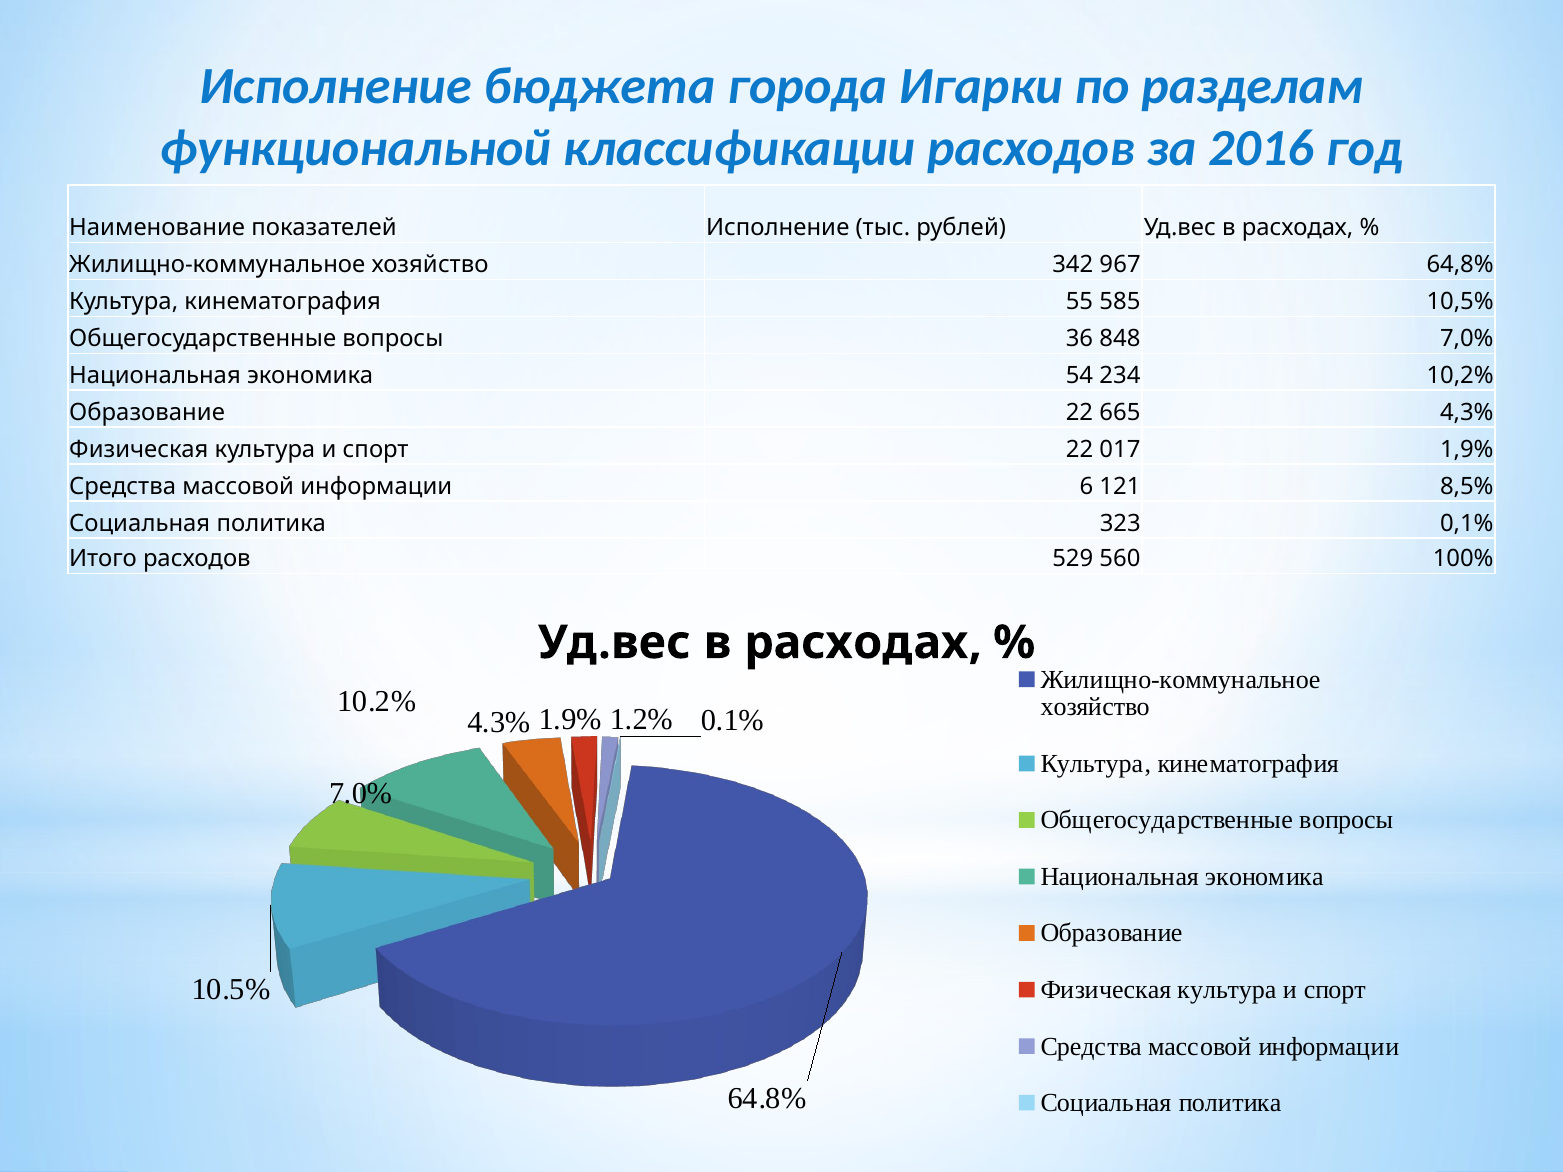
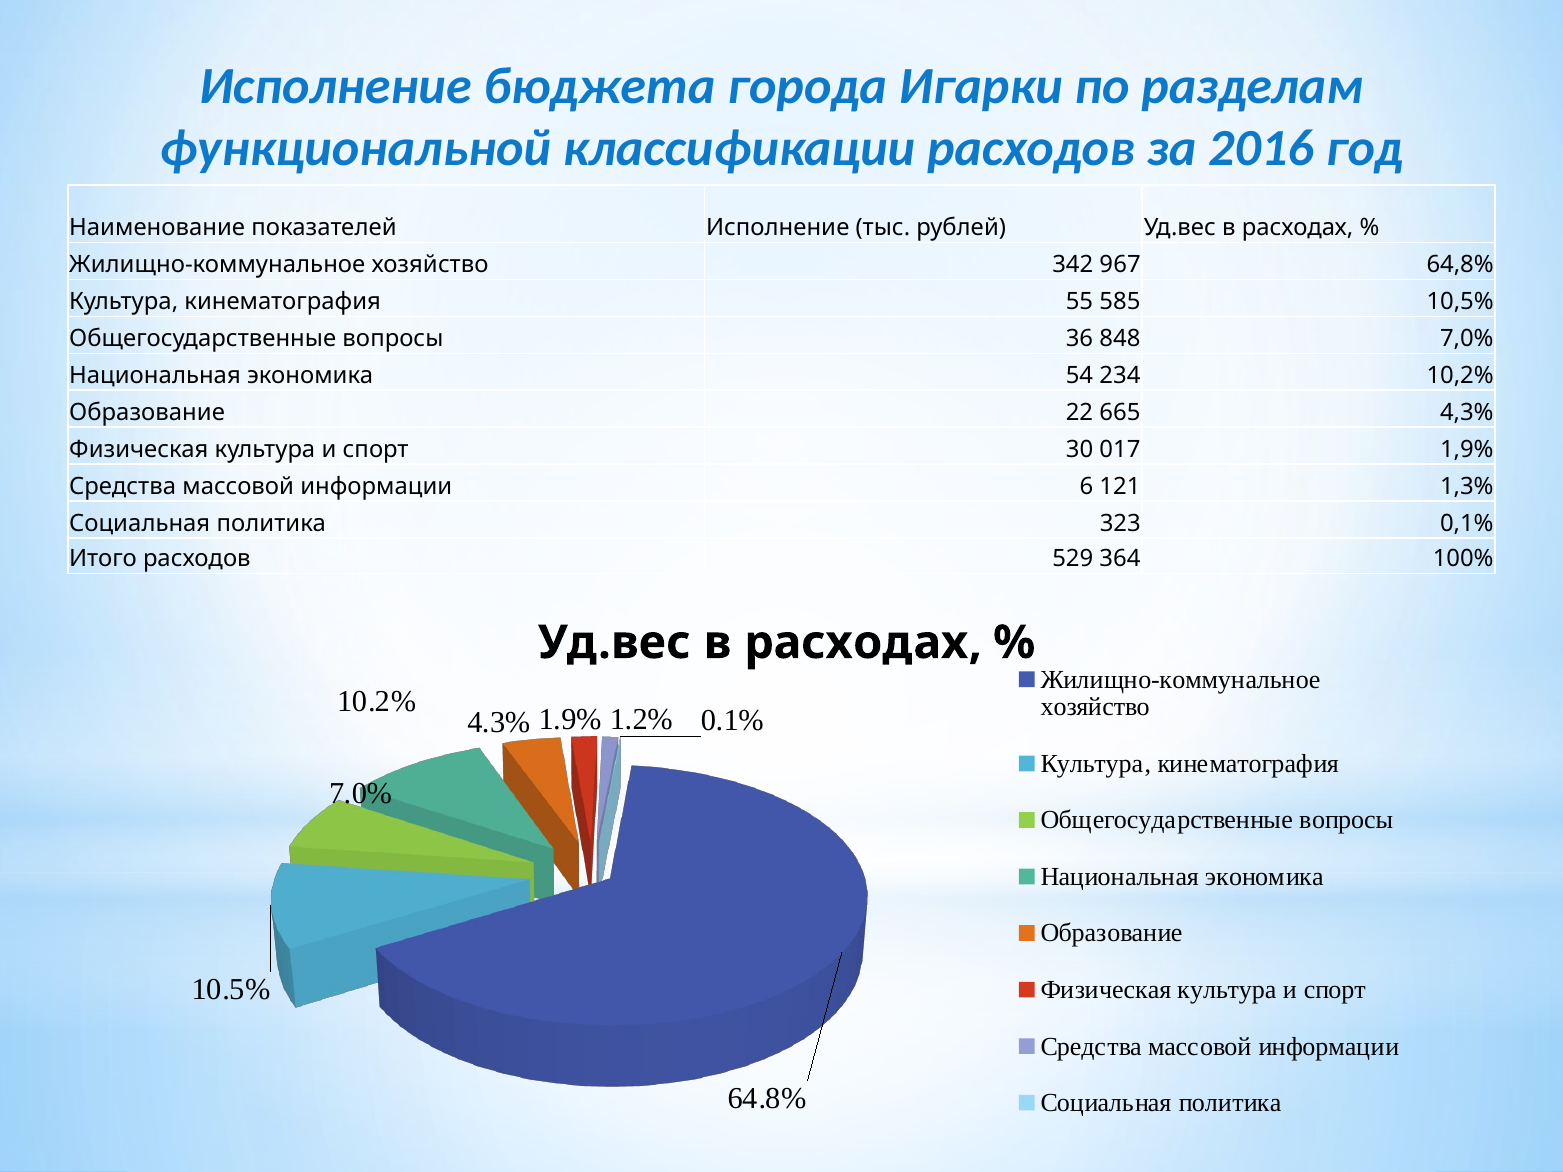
спорт 22: 22 -> 30 (1080, 450)
8,5%: 8,5% -> 1,3% (1467, 487)
560: 560 -> 364 (1120, 559)
